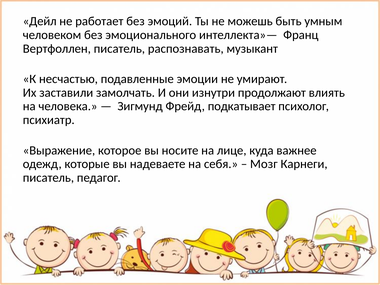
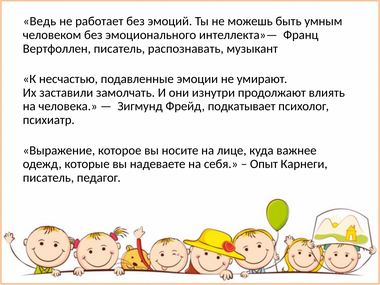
Дейл: Дейл -> Ведь (40, 21)
Мозг: Мозг -> Опыт (264, 164)
